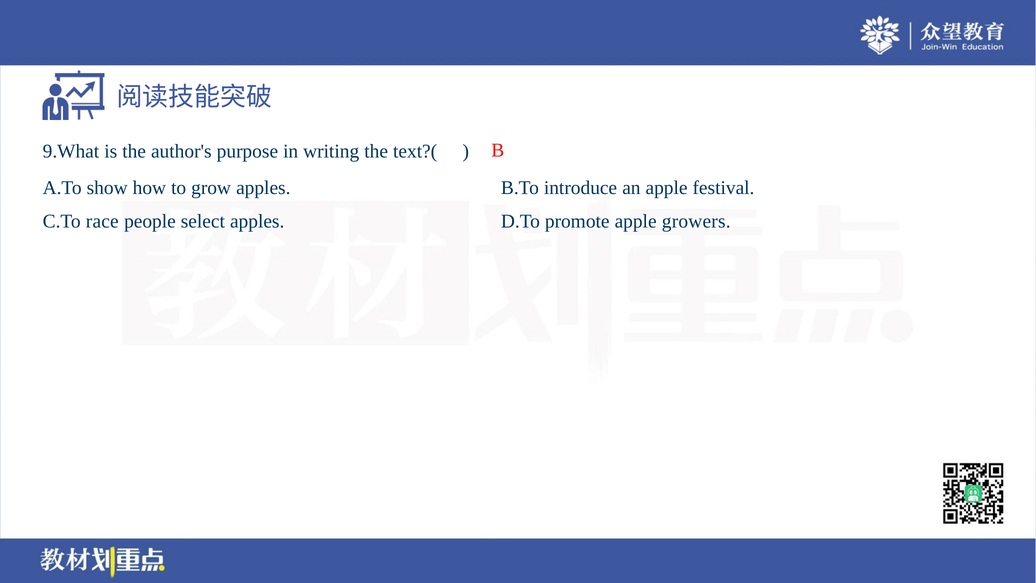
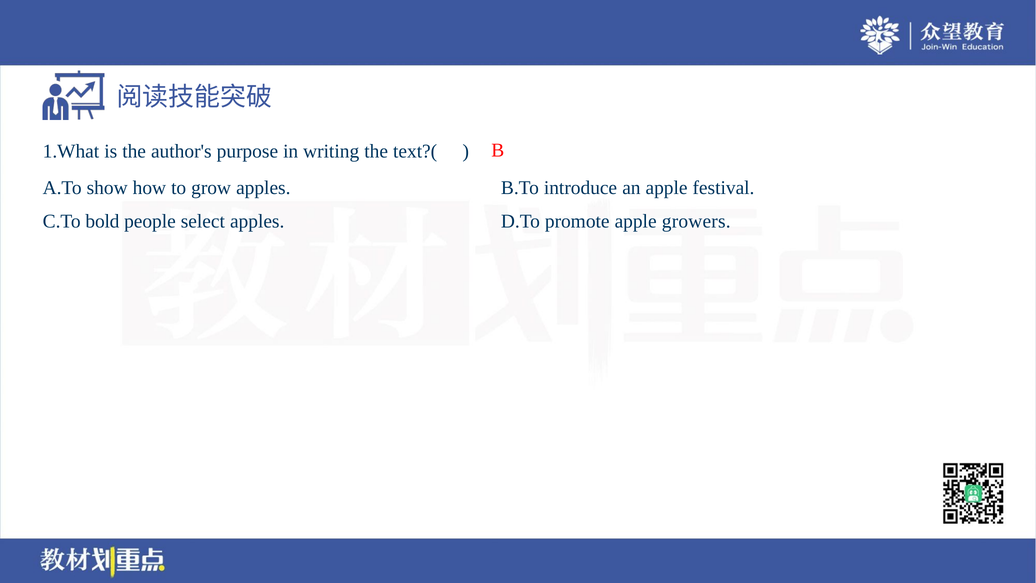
9.What: 9.What -> 1.What (71, 151)
race: race -> bold (102, 221)
